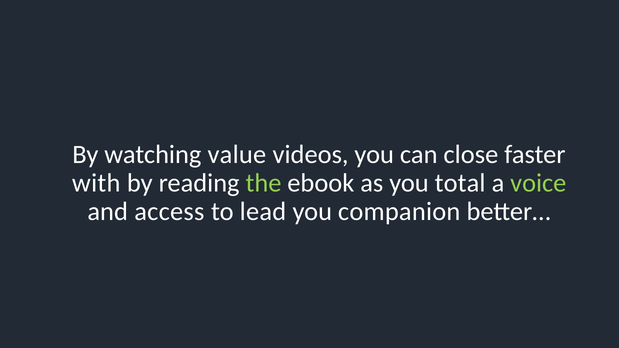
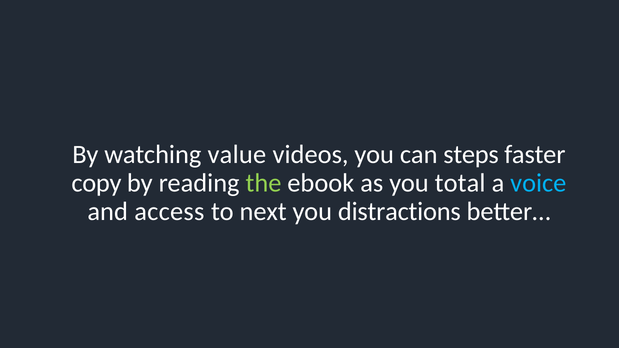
close: close -> steps (471, 155)
with: with -> copy (96, 183)
voice colour: light green -> light blue (538, 183)
lead: lead -> next (263, 212)
companion: companion -> distractions (399, 212)
